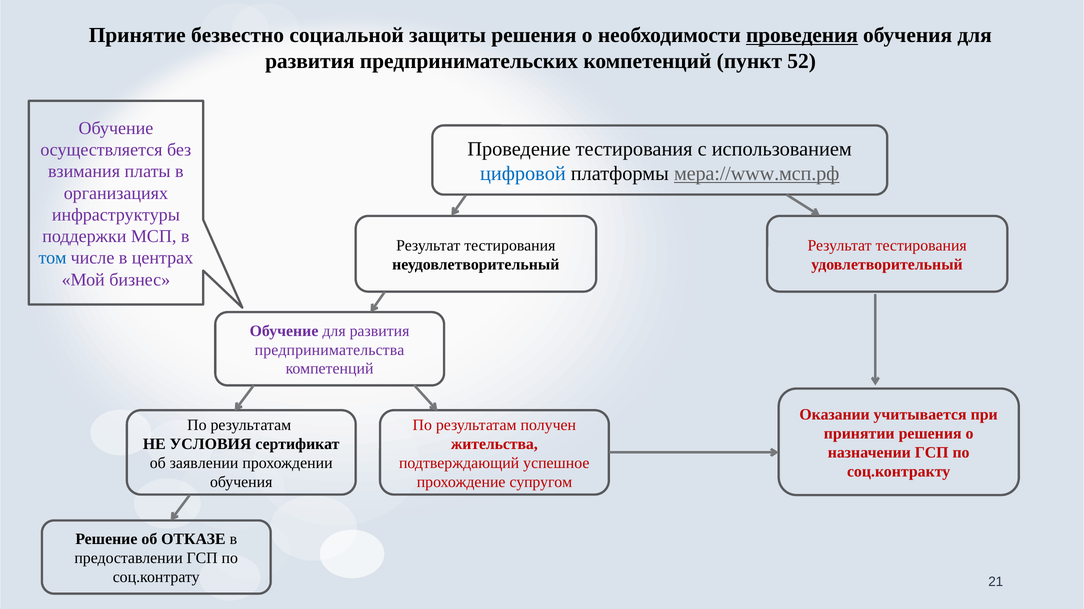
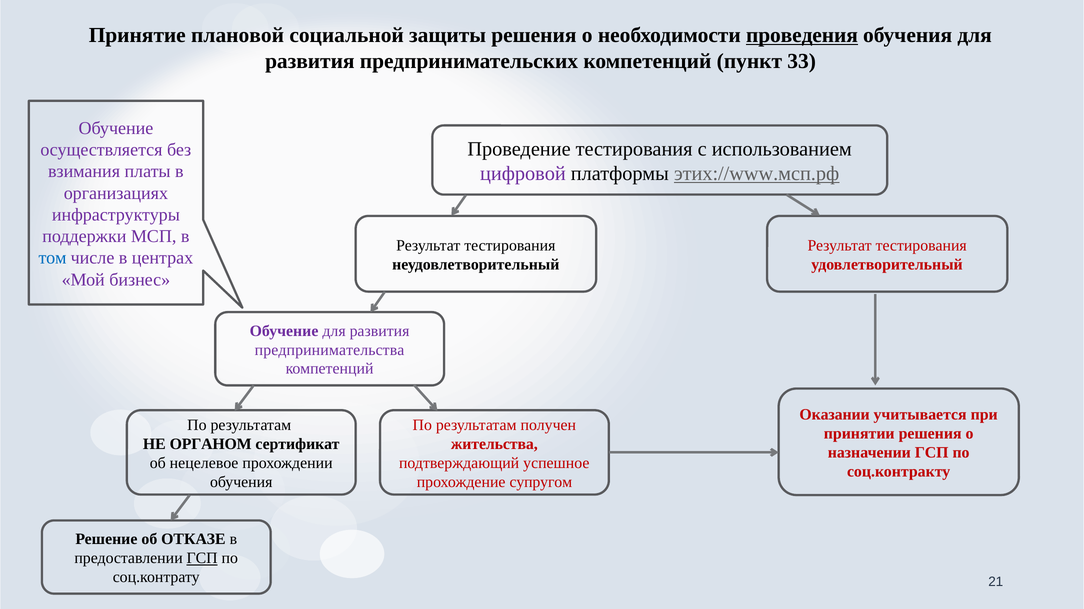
безвестно: безвестно -> плановой (238, 35)
52: 52 -> 33 (802, 61)
цифровой colour: blue -> purple (523, 174)
мера://www.мсп.рф: мера://www.мсп.рф -> этих://www.мсп.рф (757, 174)
УСЛОВИЯ: УСЛОВИЯ -> ОРГАНОМ (211, 445)
заявлении: заявлении -> нецелевое (204, 464)
ГСП underline: none -> present (202, 559)
